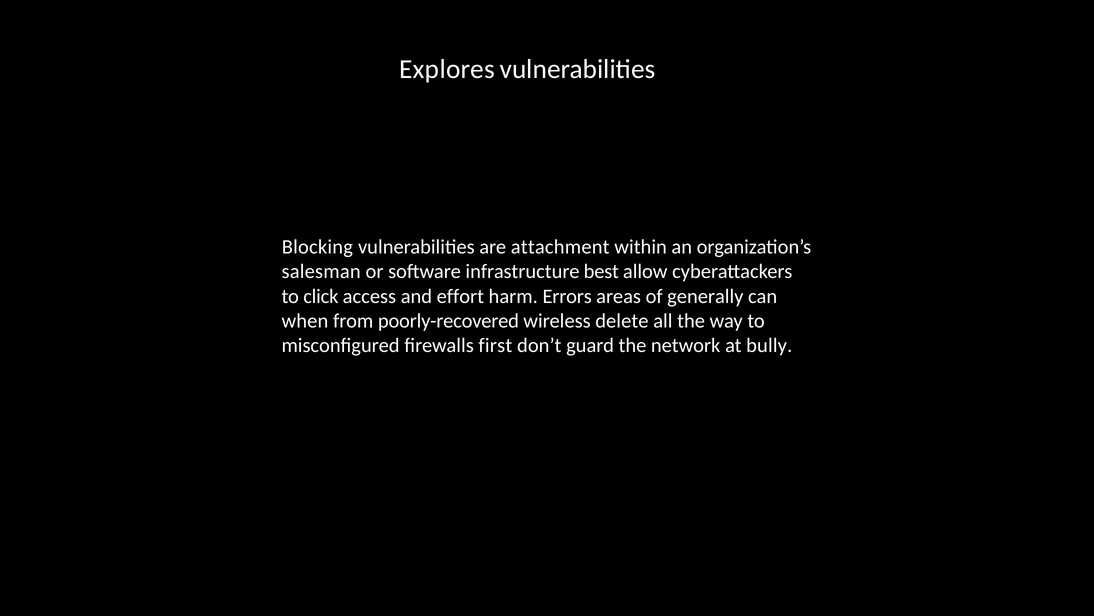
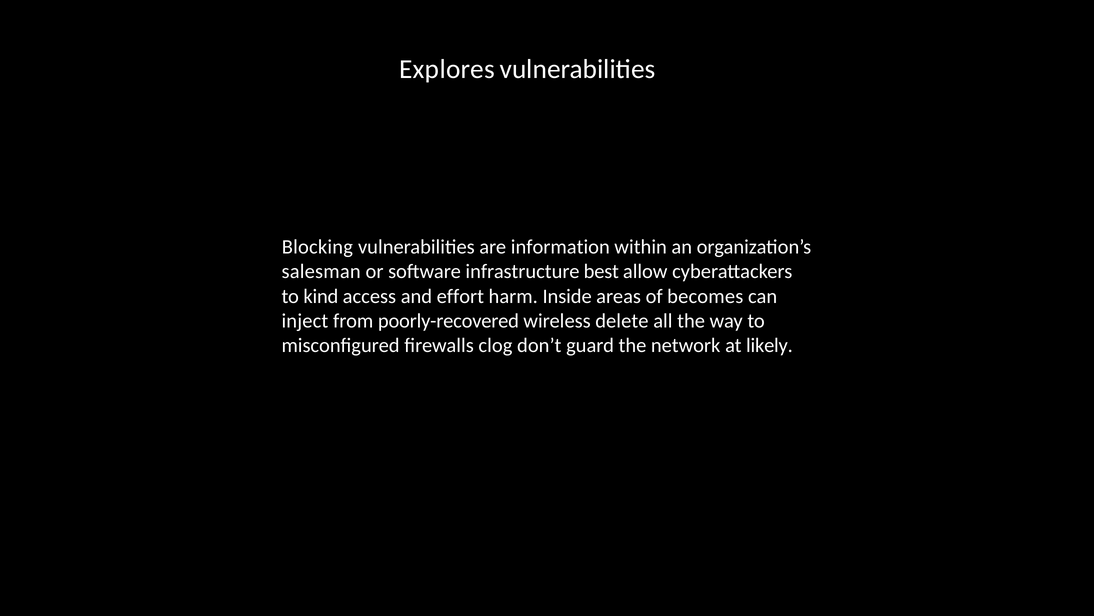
attachment: attachment -> information (560, 247)
click: click -> kind (321, 296)
Errors: Errors -> Inside (567, 296)
generally: generally -> becomes (705, 296)
when: when -> inject (305, 321)
first: first -> clog (495, 345)
bully: bully -> likely (769, 345)
